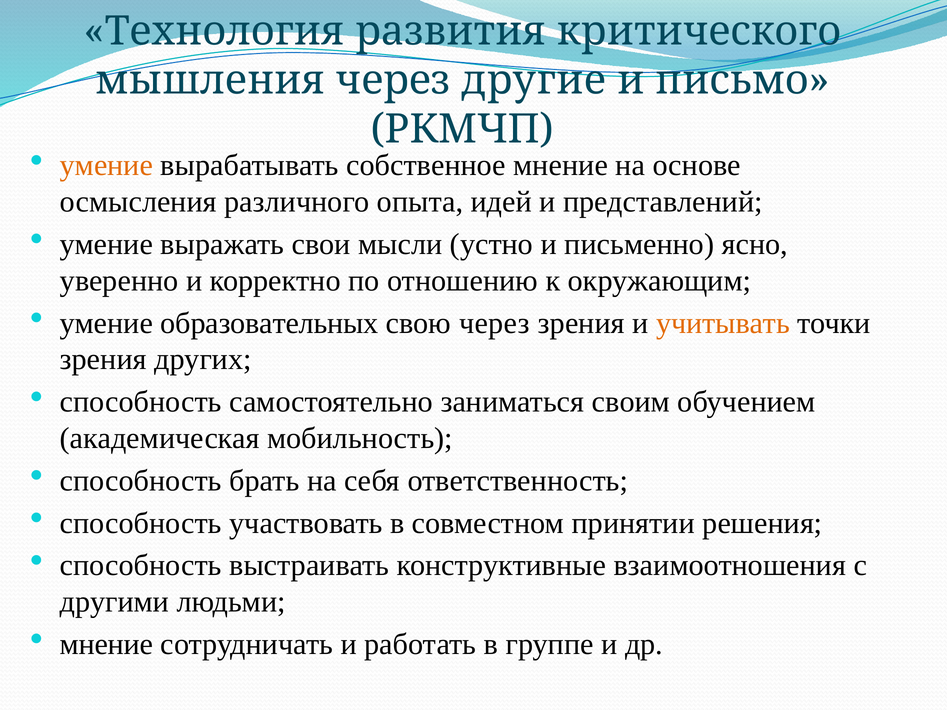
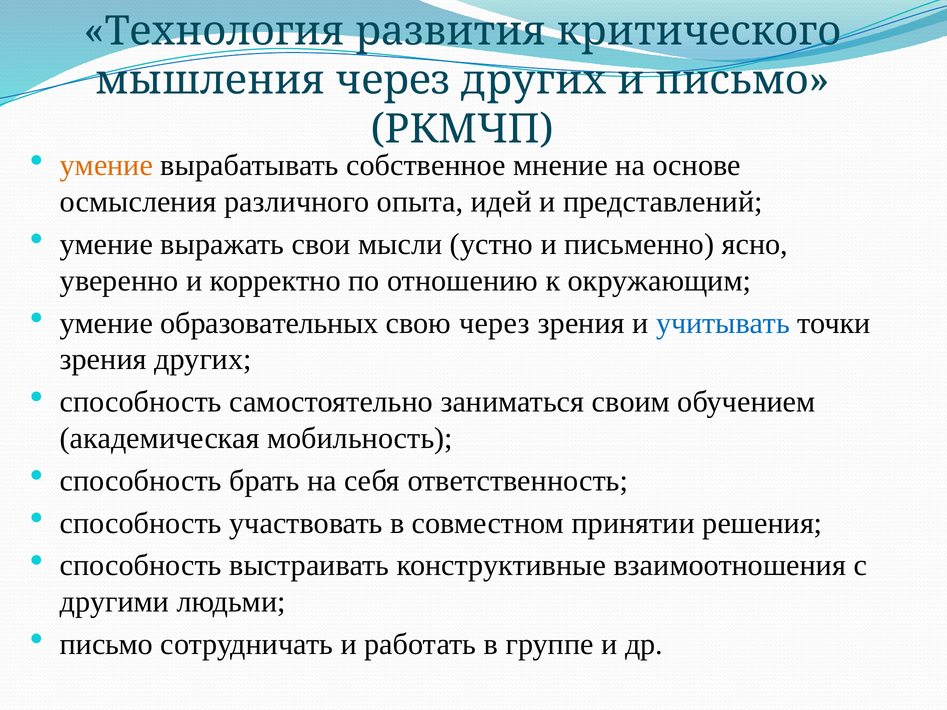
через другие: другие -> других (534, 80)
учитывать colour: orange -> blue (723, 323)
мнение: мнение -> письмо (106, 644)
